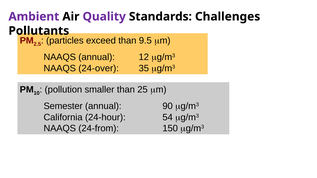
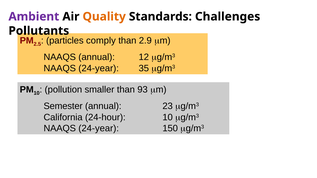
Quality colour: purple -> orange (104, 17)
exceed: exceed -> comply (101, 41)
9.5: 9.5 -> 2.9 (145, 41)
24-over: 24-over -> 24-year (99, 68)
25: 25 -> 93 (143, 90)
90: 90 -> 23 (168, 106)
24-hour 54: 54 -> 10 (168, 117)
24-from: 24-from -> 24-year (99, 129)
